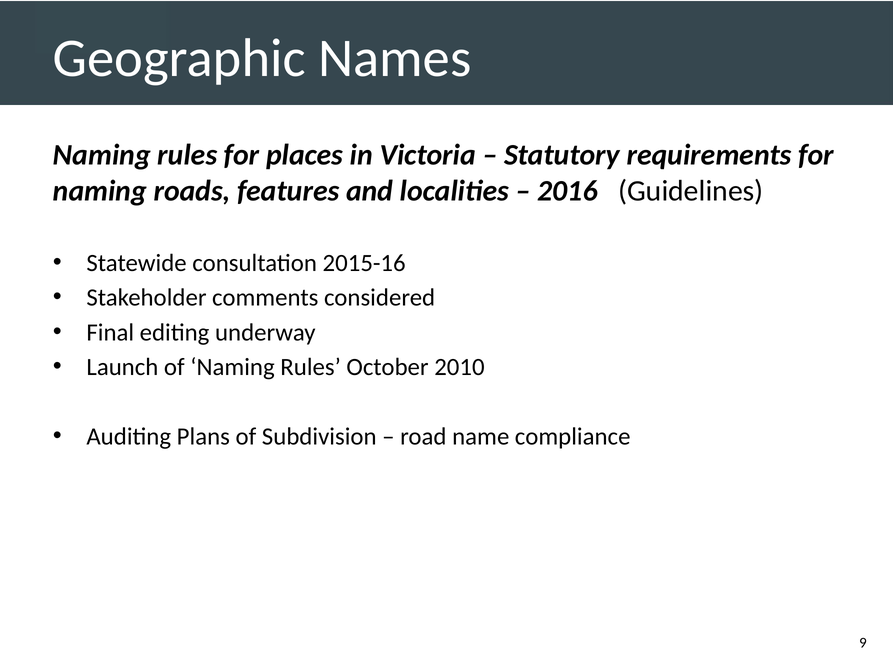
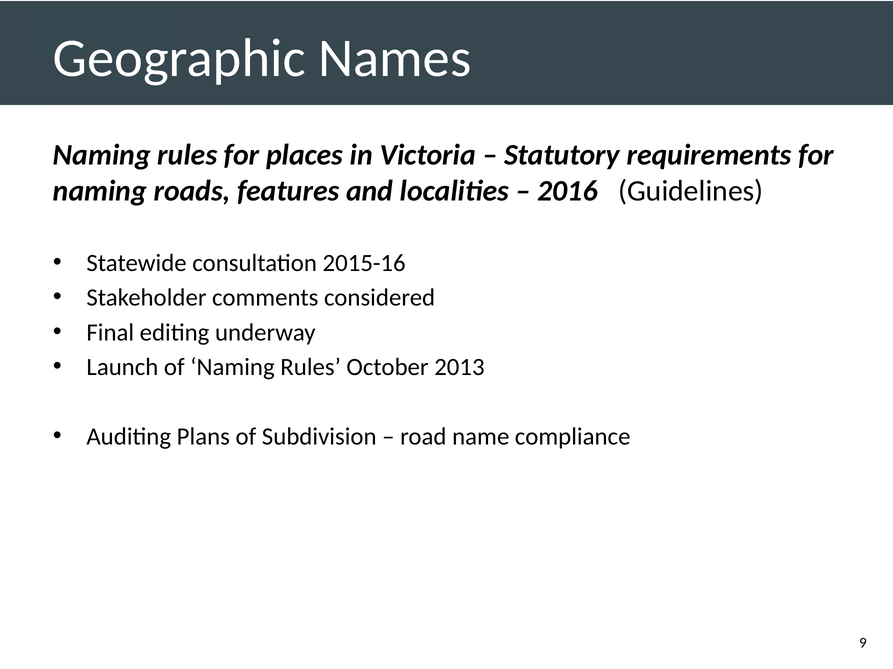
2010: 2010 -> 2013 (459, 368)
